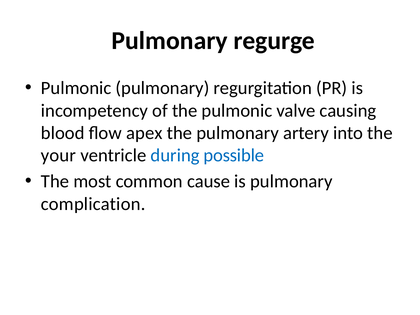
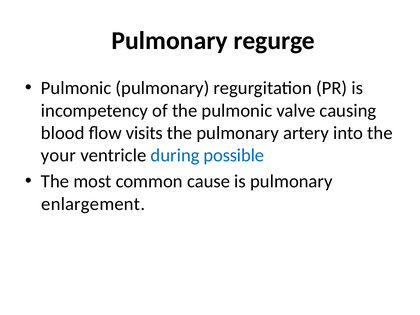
apex: apex -> visits (144, 133)
complication: complication -> enlargement (93, 204)
